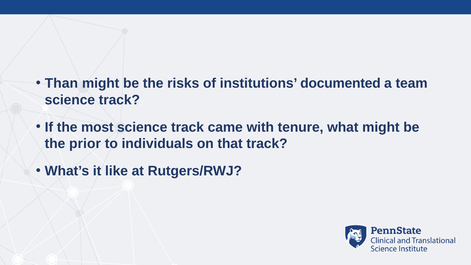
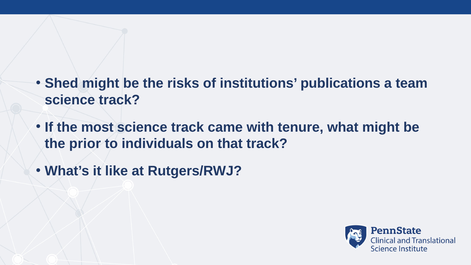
Than: Than -> Shed (61, 83)
documented: documented -> publications (340, 83)
